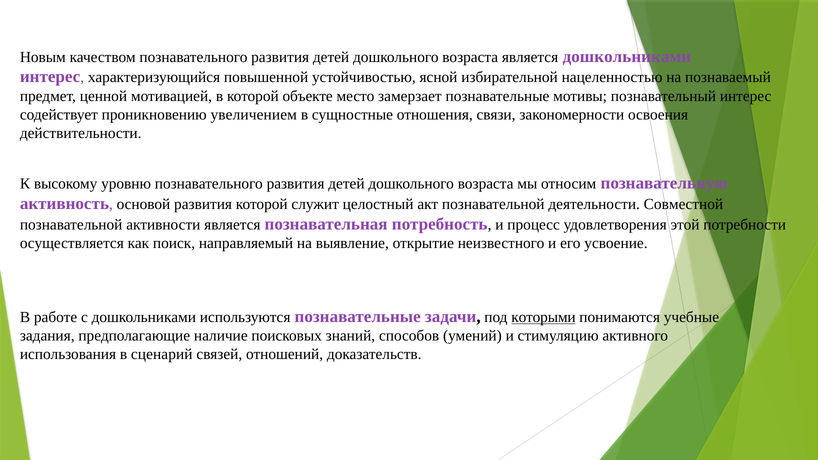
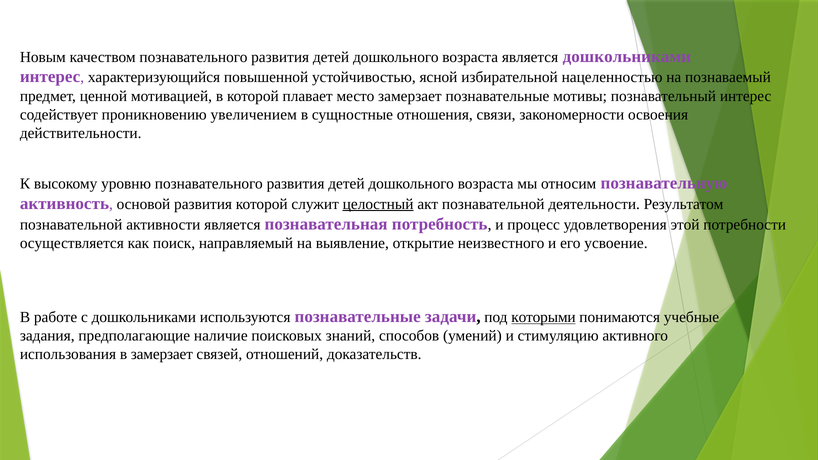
объекте: объекте -> плавает (308, 96)
целостный underline: none -> present (378, 204)
Совместной: Совместной -> Результатом (684, 204)
в сценарий: сценарий -> замерзает (162, 354)
